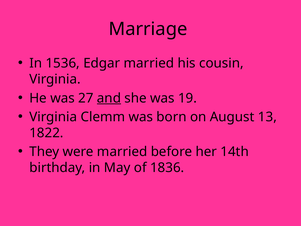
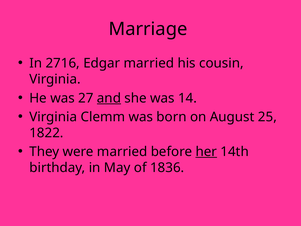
1536: 1536 -> 2716 (63, 63)
19: 19 -> 14 (188, 98)
13: 13 -> 25 (267, 117)
her underline: none -> present (206, 152)
